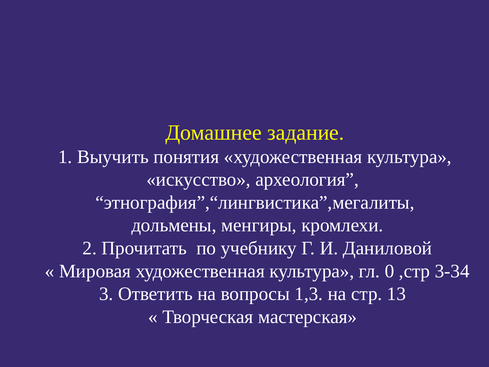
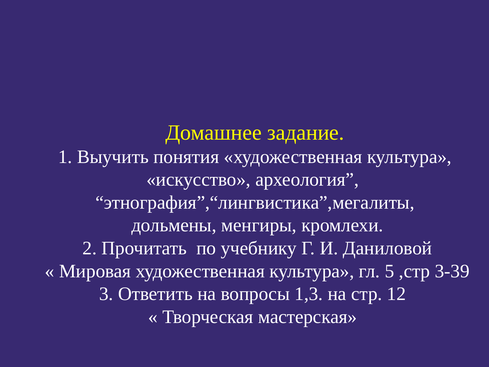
0: 0 -> 5 (389, 271)
3-34: 3-34 -> 3-39 (452, 271)
13: 13 -> 12 (396, 294)
